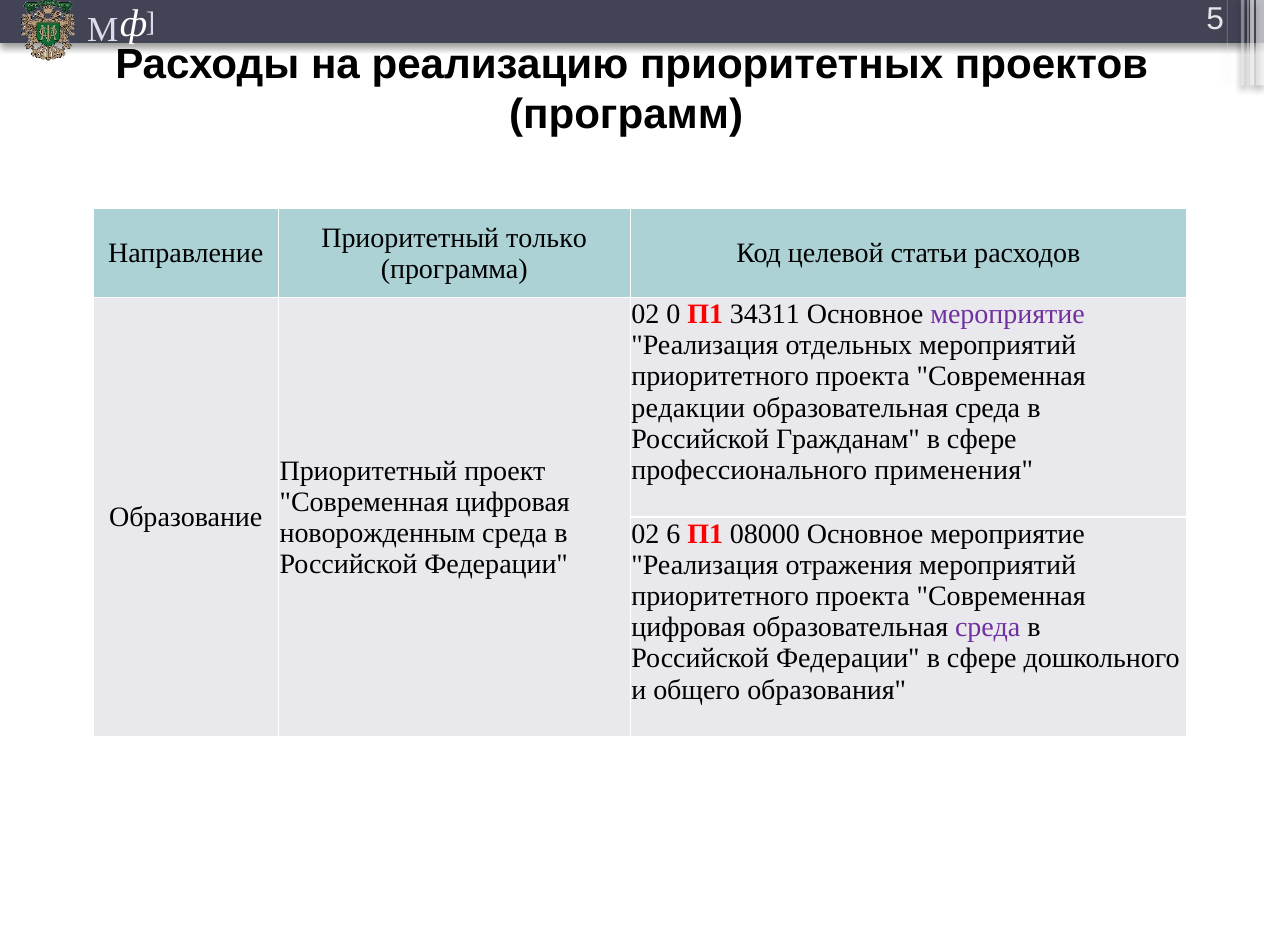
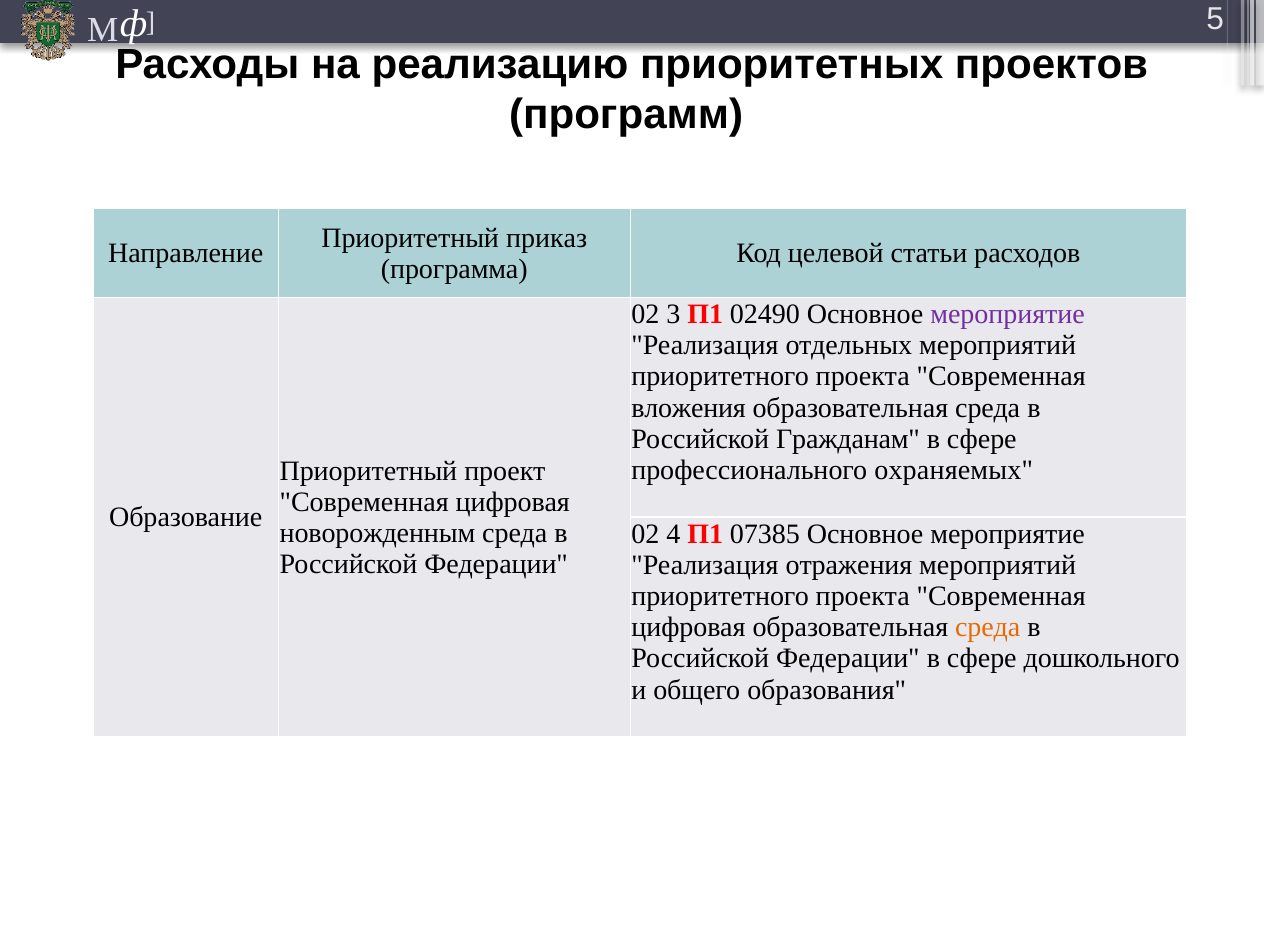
только: только -> приказ (547, 238)
0: 0 -> 3 (673, 314)
34311: 34311 -> 02490 (765, 314)
редакции: редакции -> вложения (689, 408)
применения: применения -> охраняемых (954, 470)
6: 6 -> 4 (673, 534)
08000: 08000 -> 07385 (765, 534)
среда colour: purple -> orange (988, 627)
